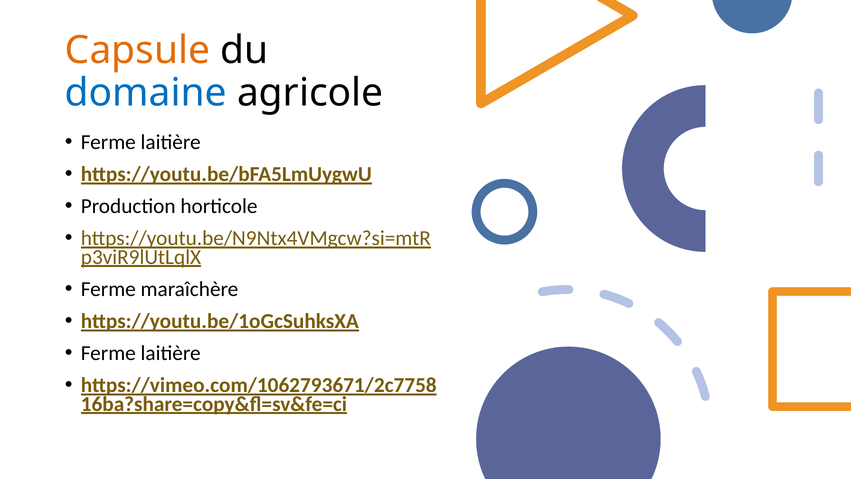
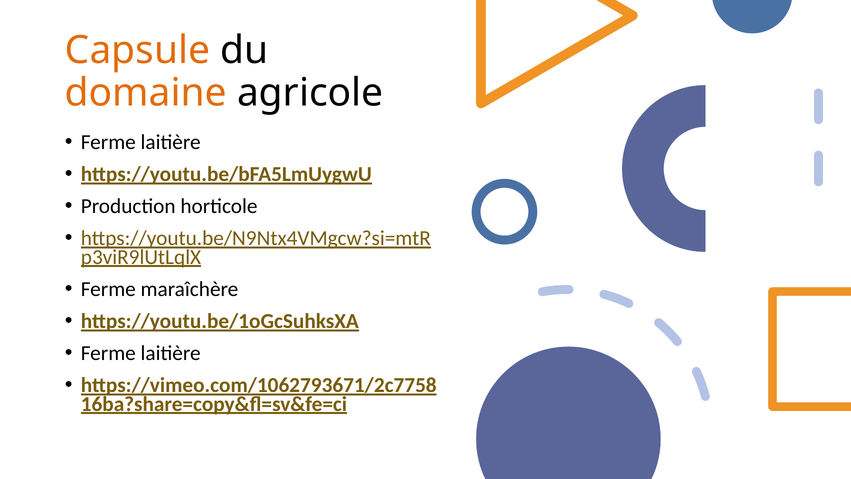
domaine colour: blue -> orange (146, 93)
